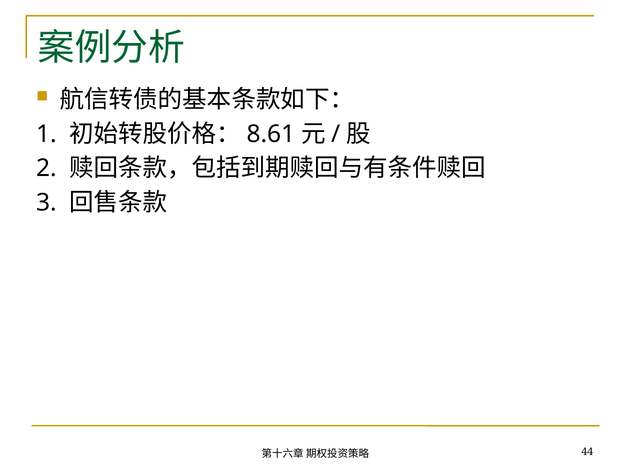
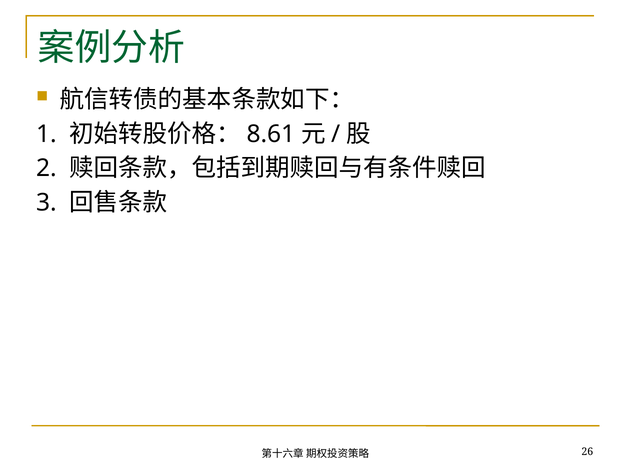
44: 44 -> 26 (587, 452)
